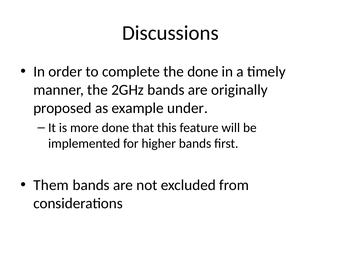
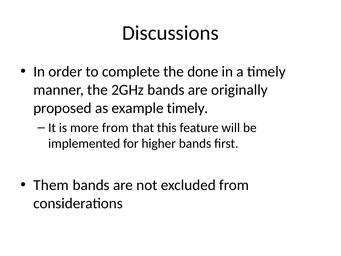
example under: under -> timely (188, 108)
more done: done -> from (115, 127)
